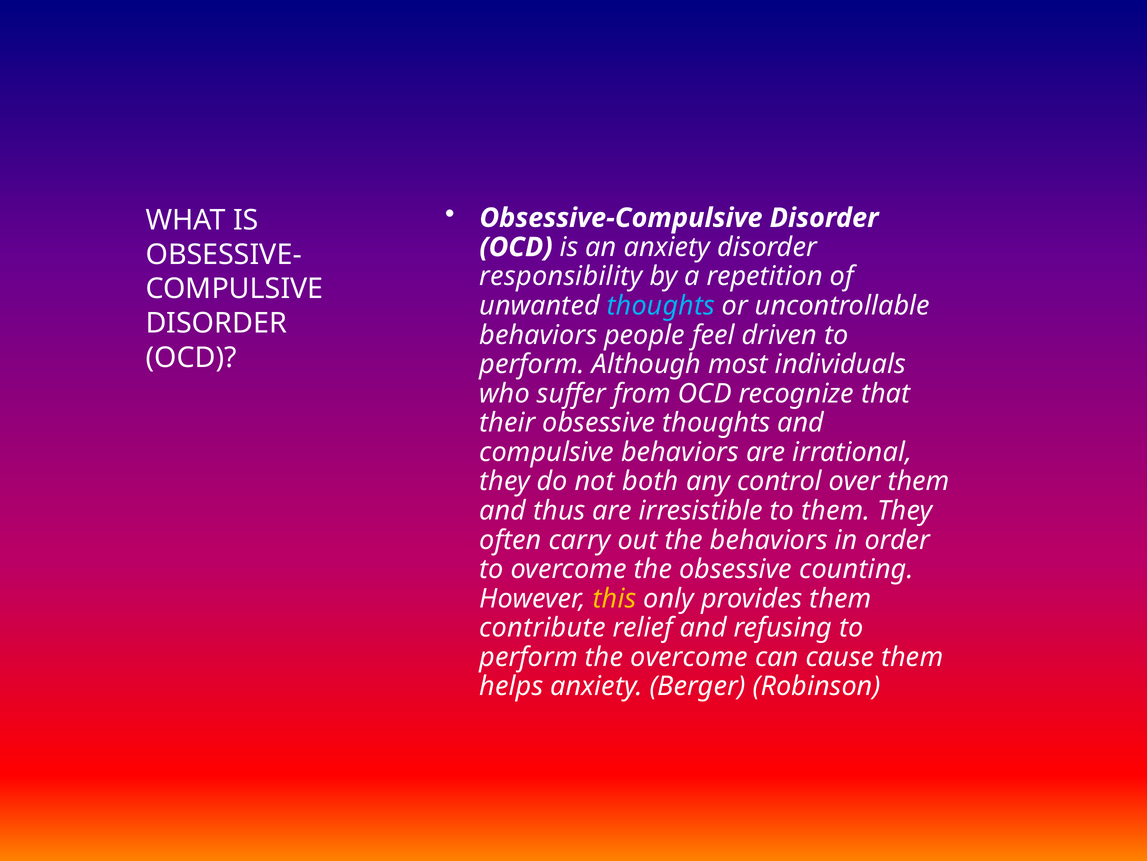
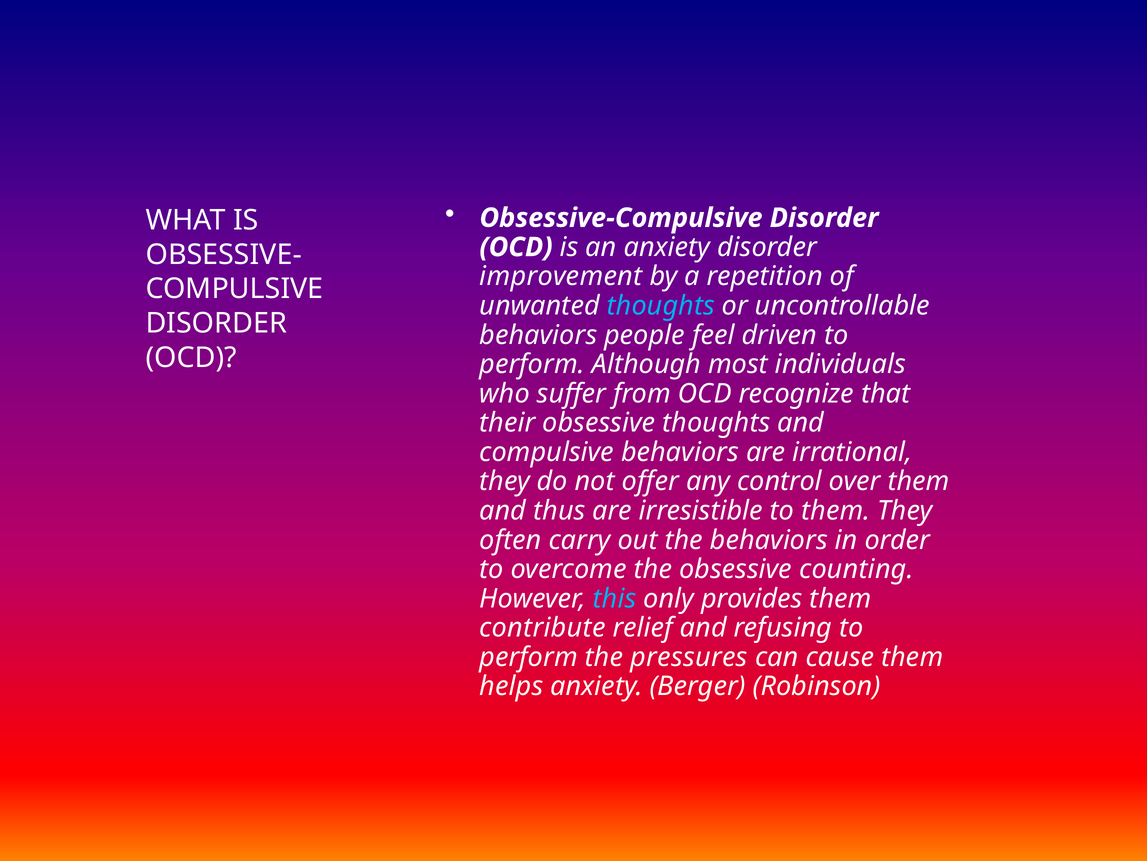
responsibility: responsibility -> improvement (561, 276)
both: both -> offer (650, 481)
this colour: yellow -> light blue (615, 598)
the overcome: overcome -> pressures (689, 657)
